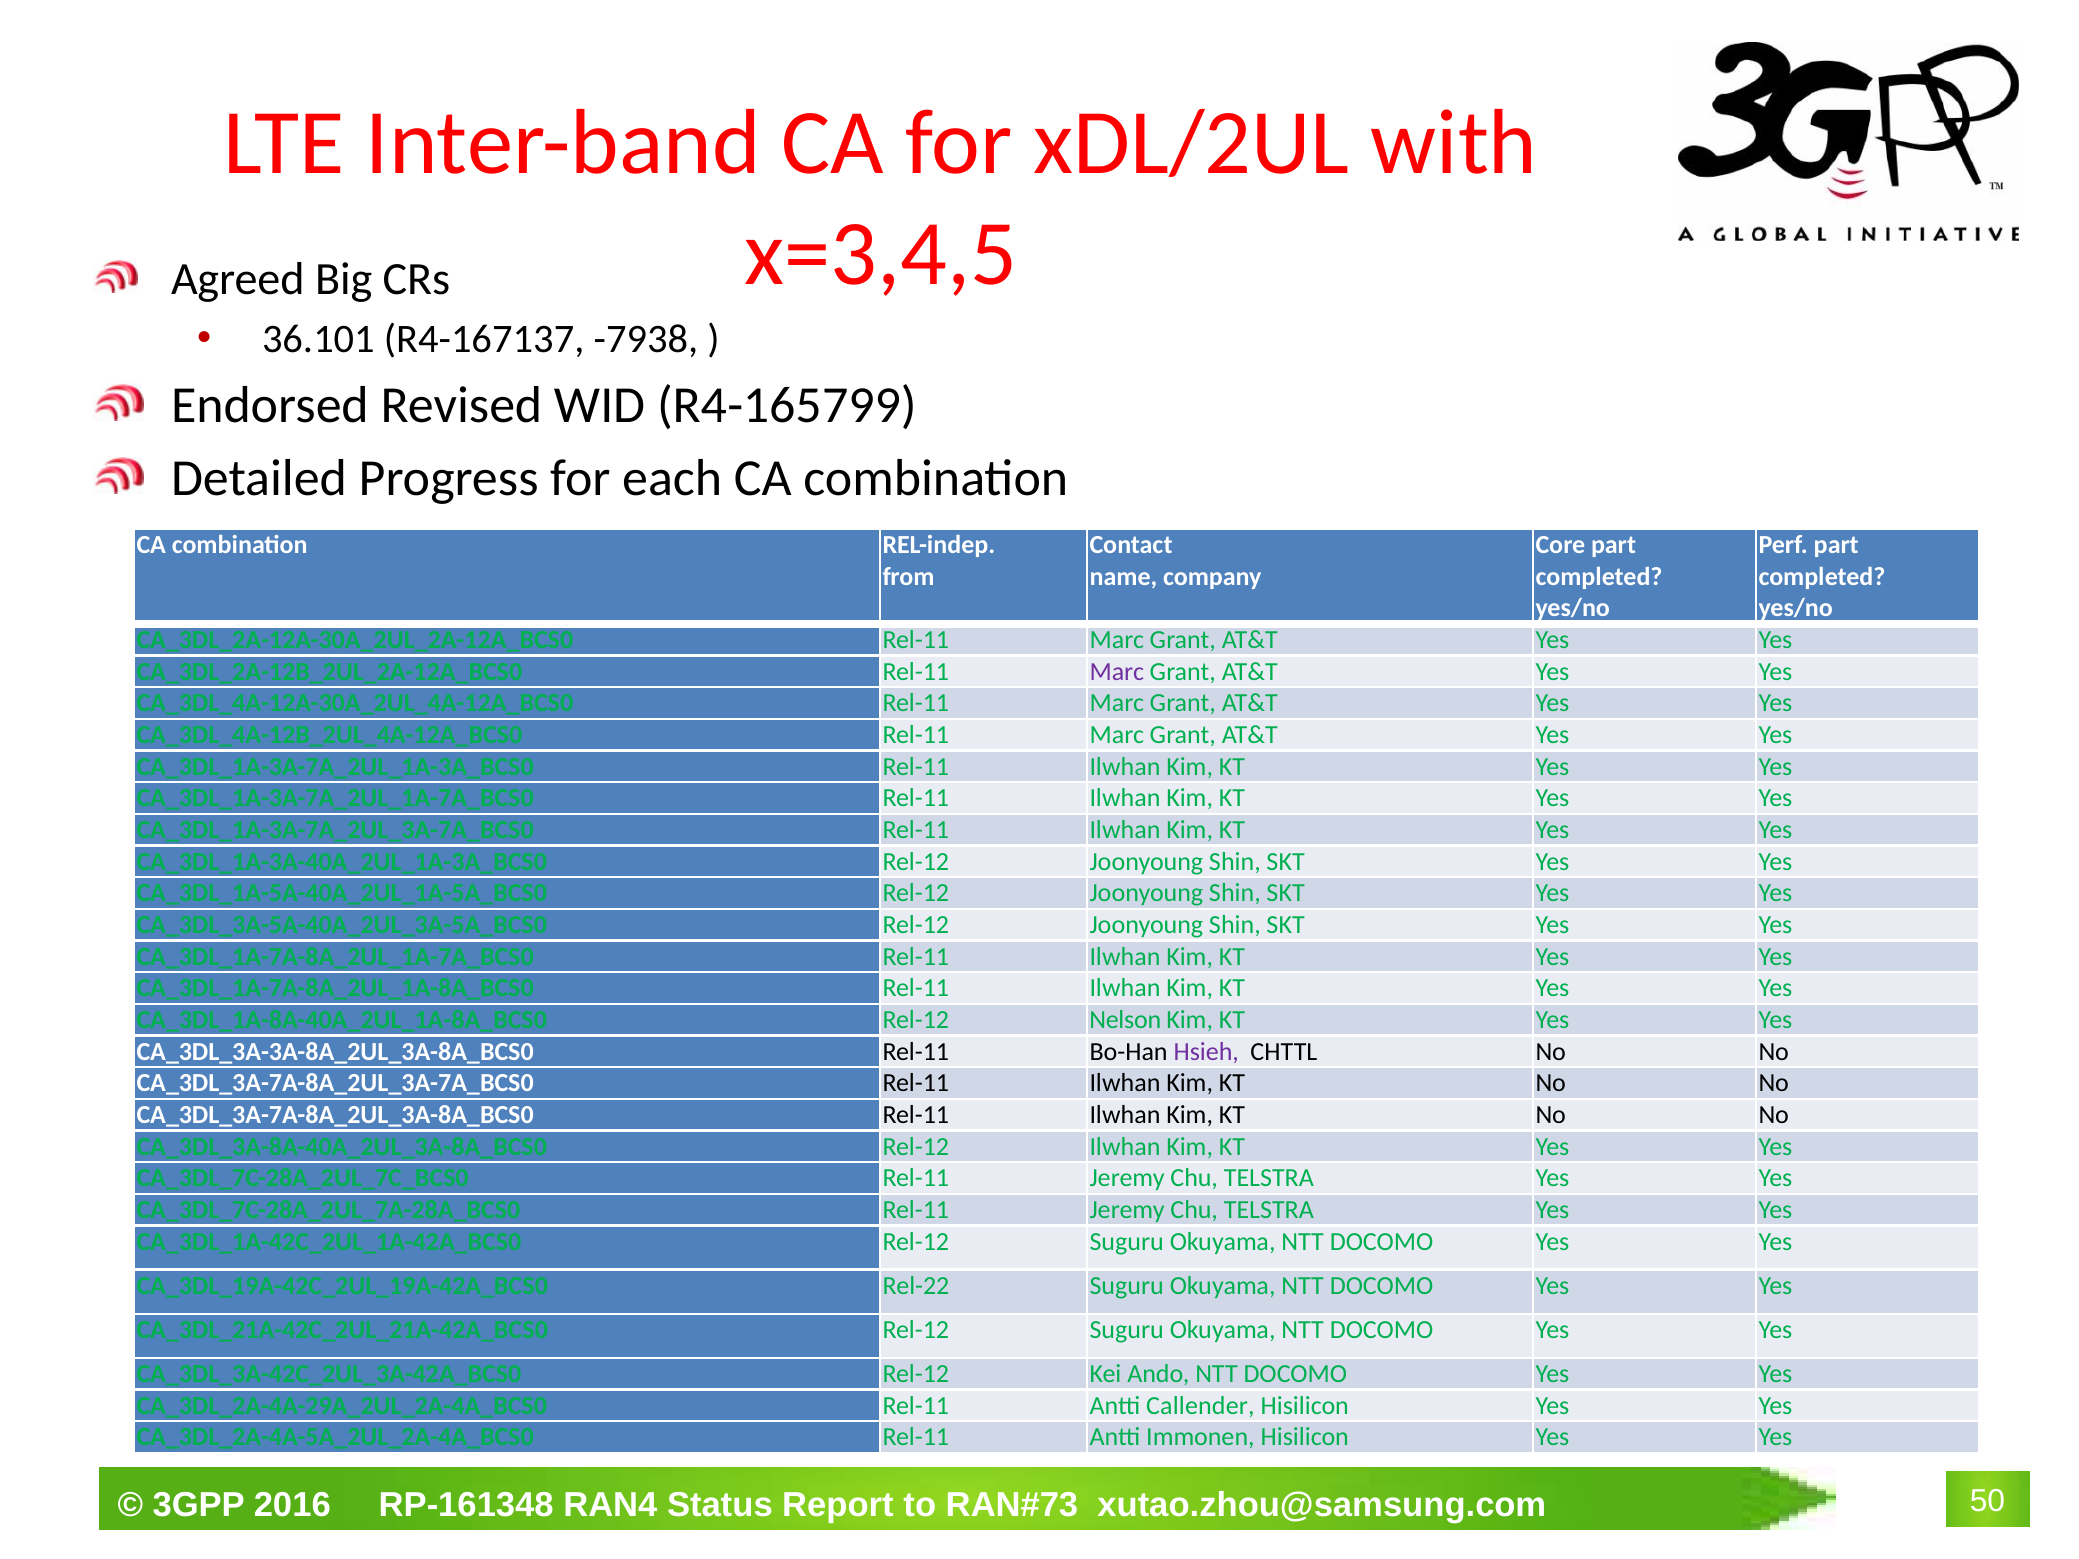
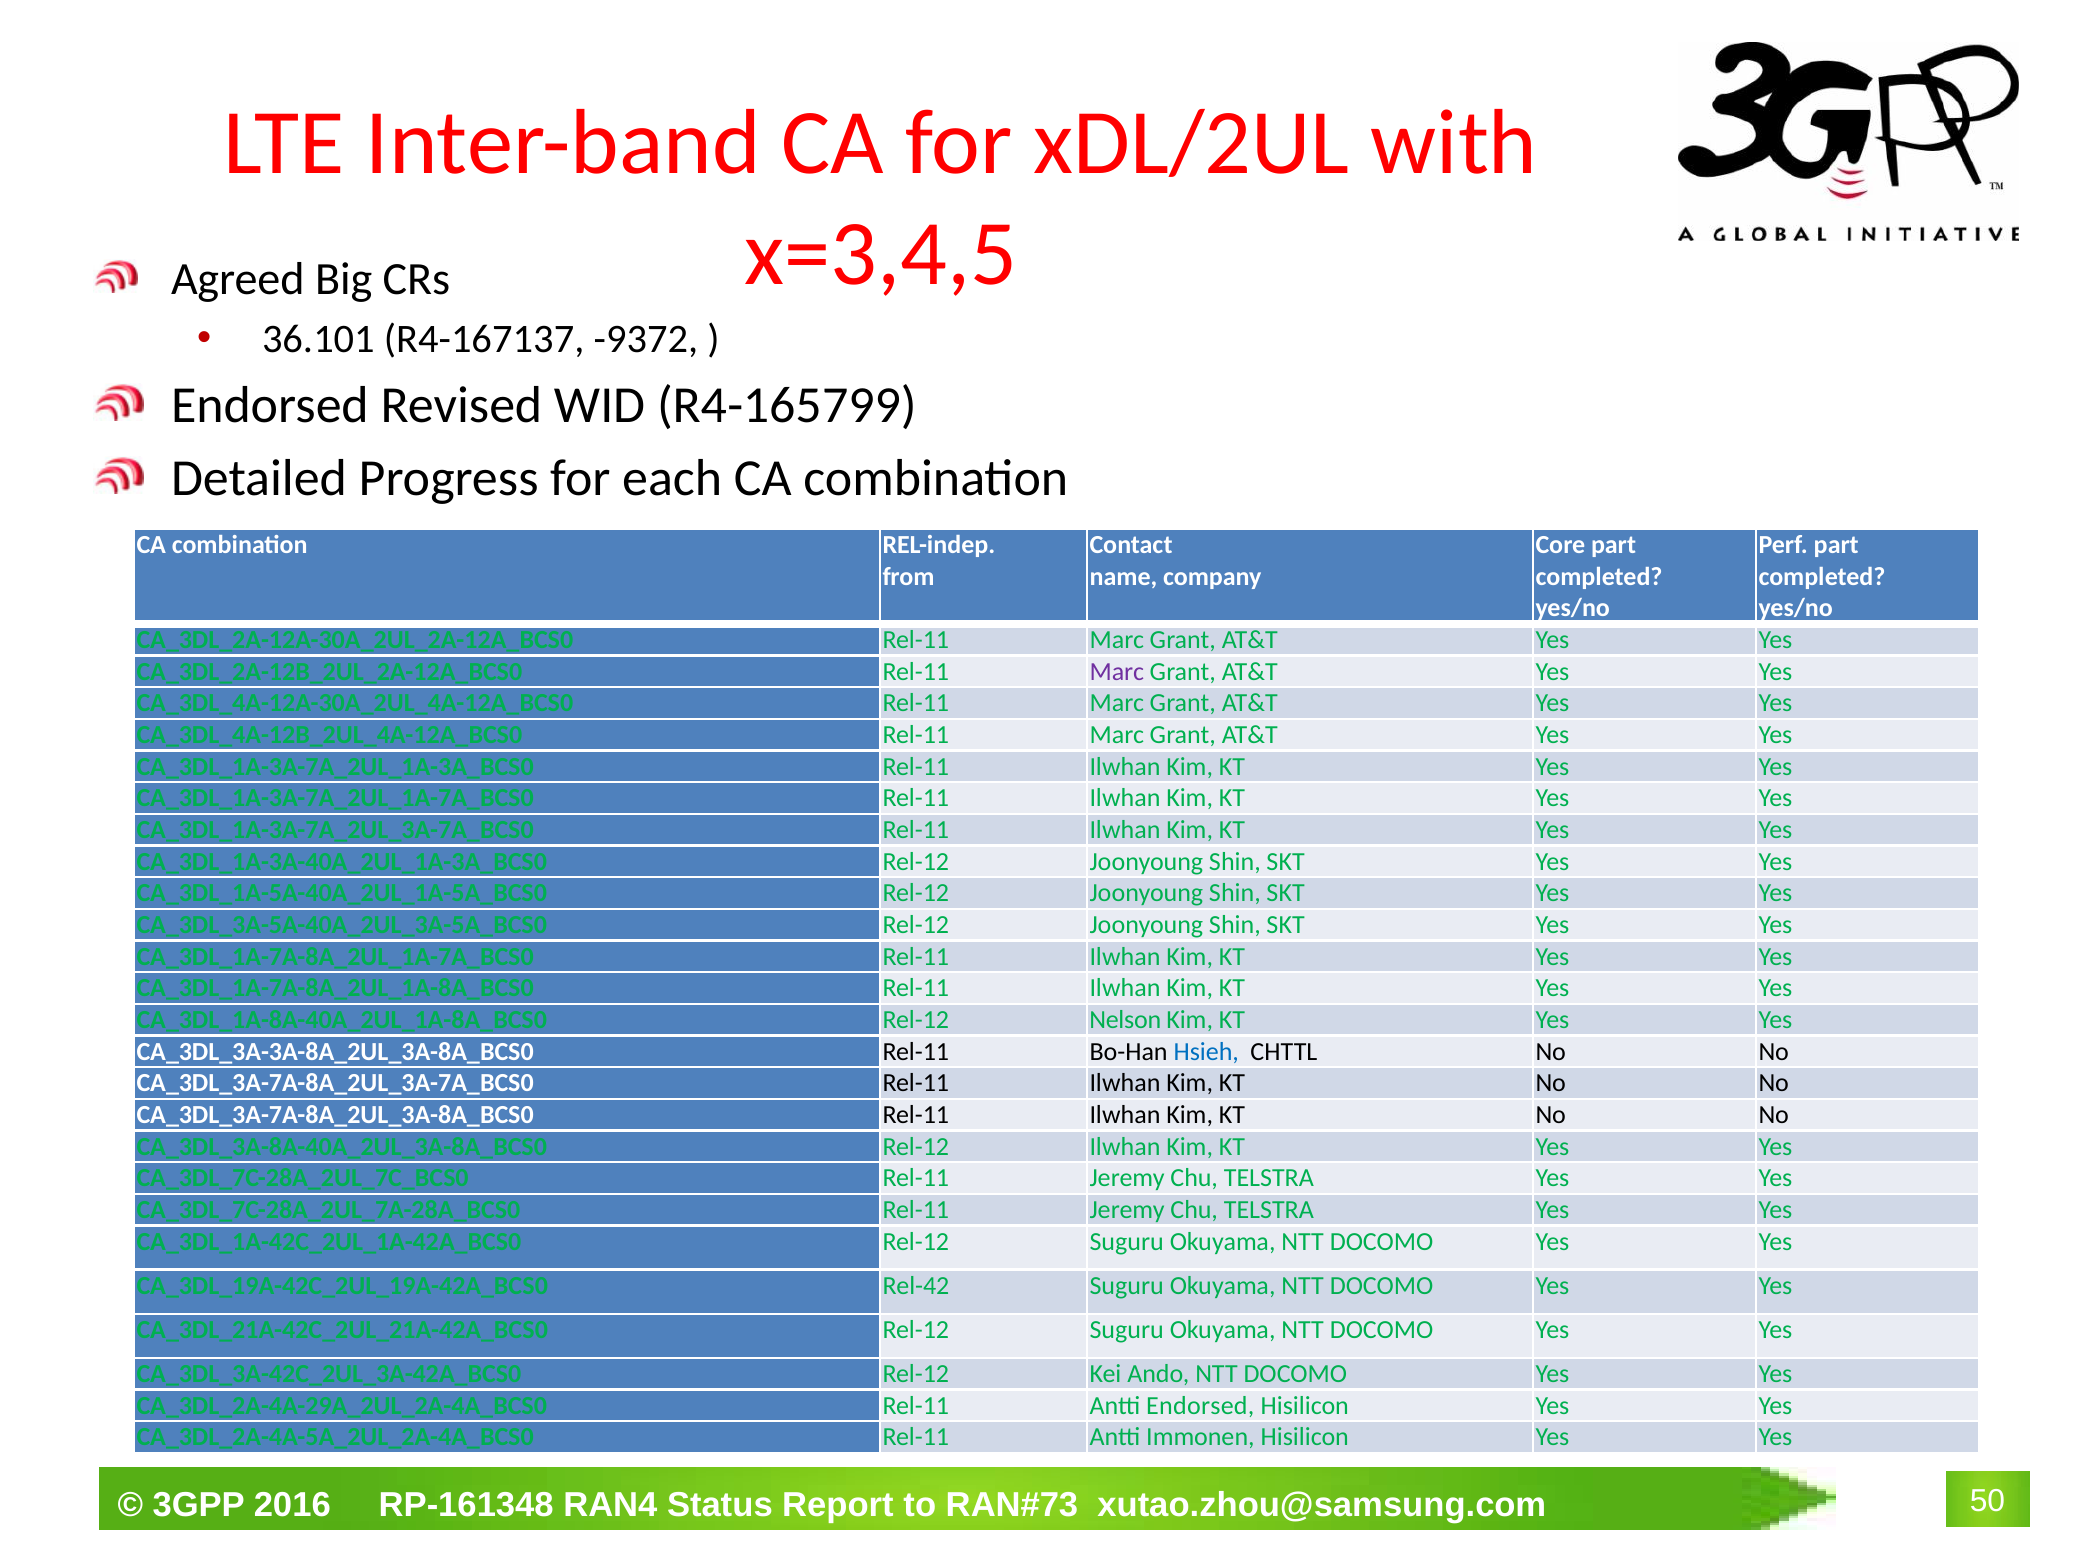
-7938: -7938 -> -9372 (646, 339)
Hsieh colour: purple -> blue (1206, 1052)
Rel-22: Rel-22 -> Rel-42 (916, 1286)
Antti Callender: Callender -> Endorsed (1200, 1406)
